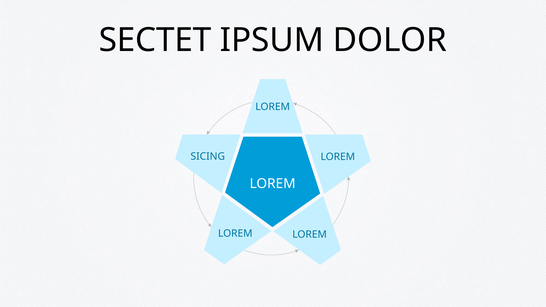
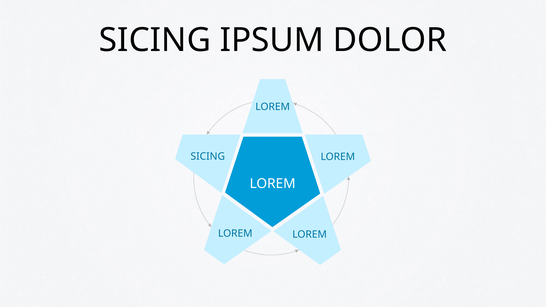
SECTET: SECTET -> SICING (155, 40)
